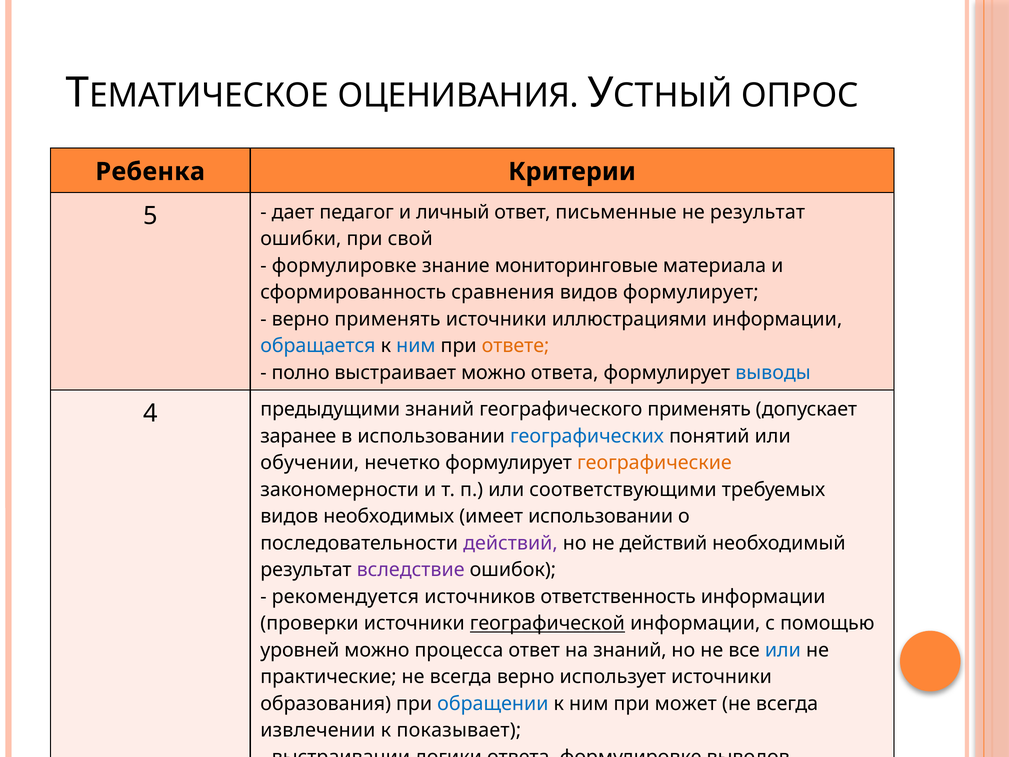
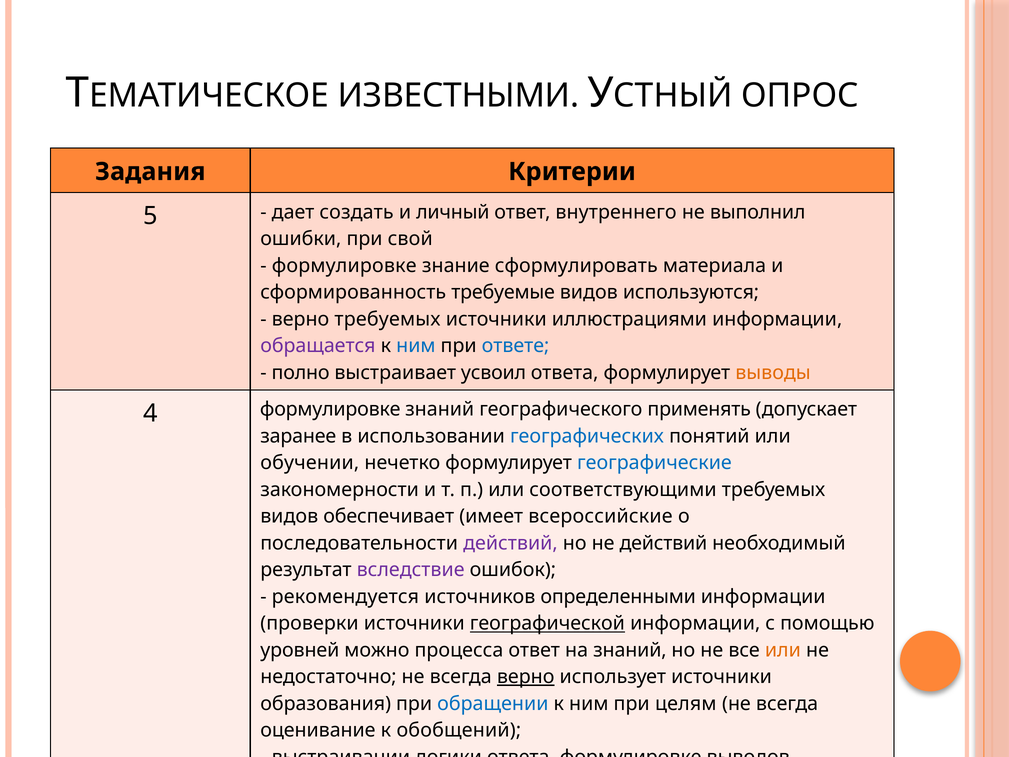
ОЦЕНИВАНИЯ: ОЦЕНИВАНИЯ -> ИЗВЕСТНЫМИ (458, 96)
Ребенка: Ребенка -> Задания (150, 172)
педагог: педагог -> создать (357, 212)
письменные: письменные -> внутреннего (616, 212)
не результат: результат -> выполнил (758, 212)
мониторинговые: мониторинговые -> сформулировать (576, 266)
сравнения: сравнения -> требуемые (503, 292)
видов формулирует: формулирует -> используются (691, 292)
верно применять: применять -> требуемых (387, 319)
обращается colour: blue -> purple (318, 346)
ответе colour: orange -> blue (516, 346)
выстраивает можно: можно -> усвоил (494, 372)
выводы colour: blue -> orange (773, 372)
4 предыдущими: предыдущими -> формулировке (330, 409)
географические colour: orange -> blue (654, 463)
необходимых: необходимых -> обеспечивает (389, 516)
имеет использовании: использовании -> всероссийские (600, 516)
ответственность: ответственность -> определенными (618, 596)
или colour: blue -> orange (783, 650)
практические: практические -> недостаточно (328, 677)
верно underline: none -> present (526, 677)
может: может -> целям (686, 703)
извлечении: извлечении -> оценивание (318, 730)
показывает: показывает -> обобщений (459, 730)
